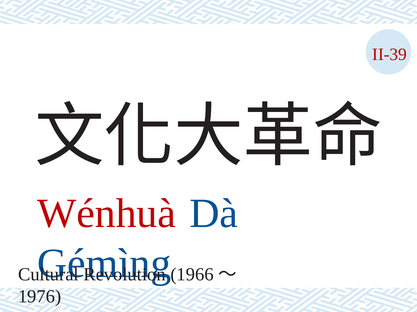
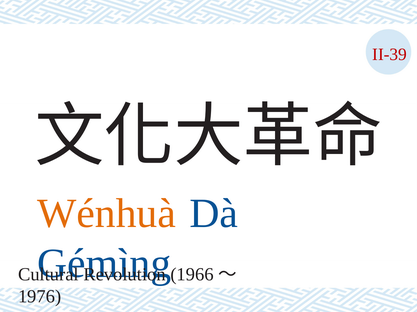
Wénhuà colour: red -> orange (107, 214)
